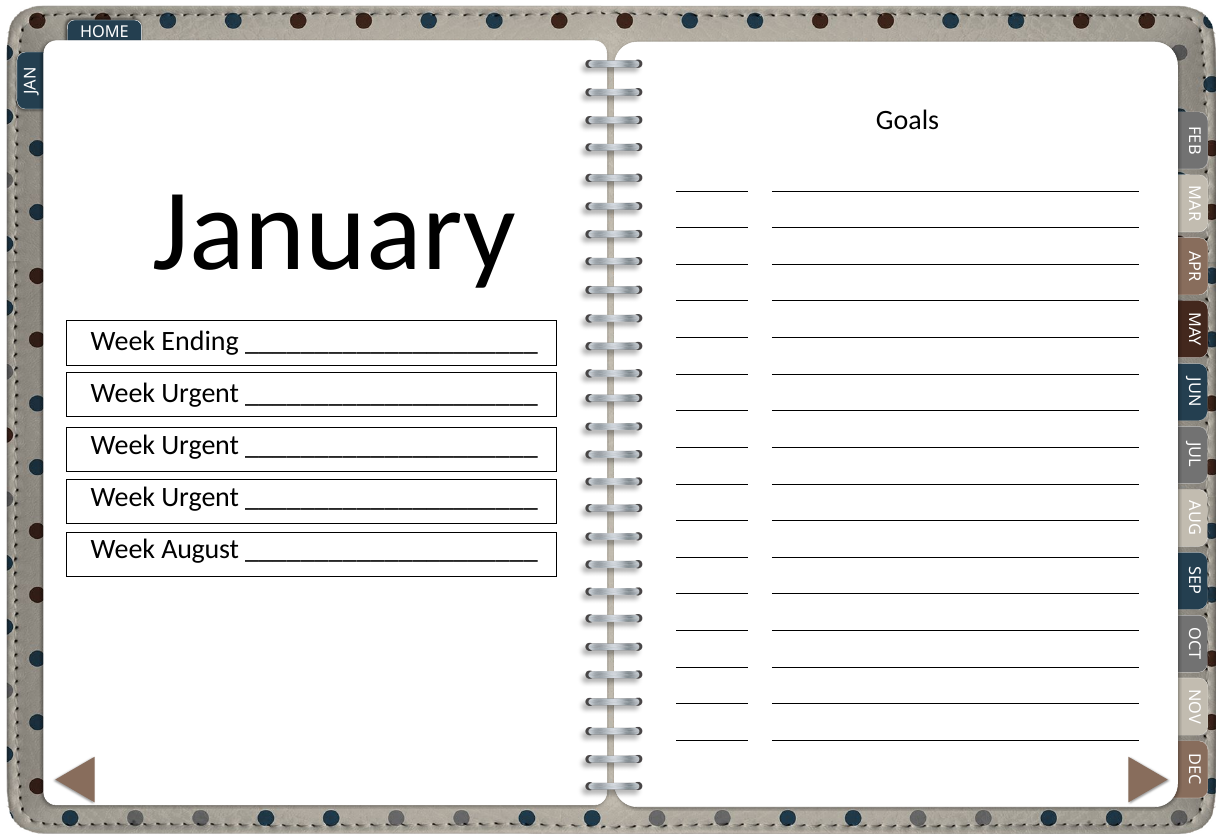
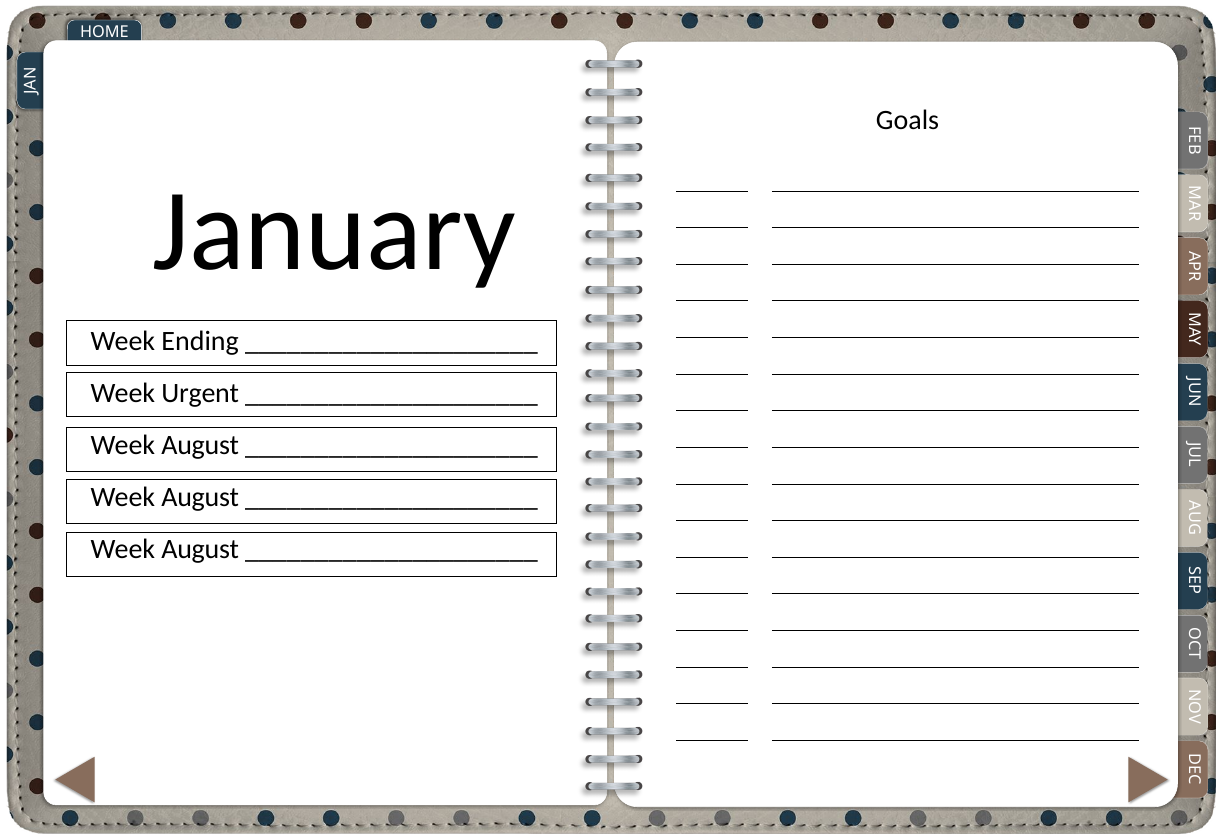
Urgent: Urgent -> August (200, 445)
Urgent: Urgent -> August (200, 497)
